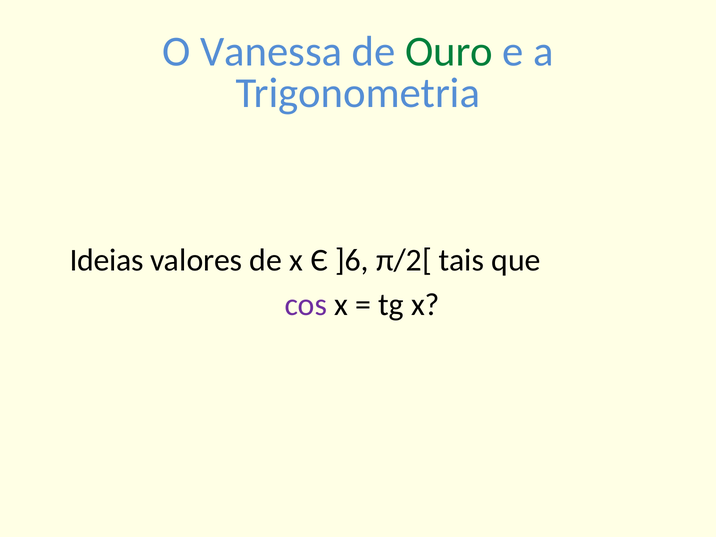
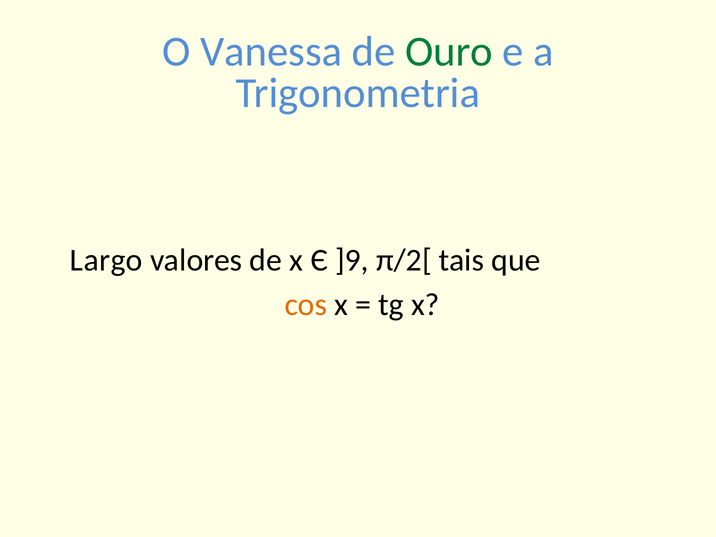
Ideias: Ideias -> Largo (106, 260)
]6: ]6 -> ]9 (352, 260)
cos colour: purple -> orange (306, 305)
